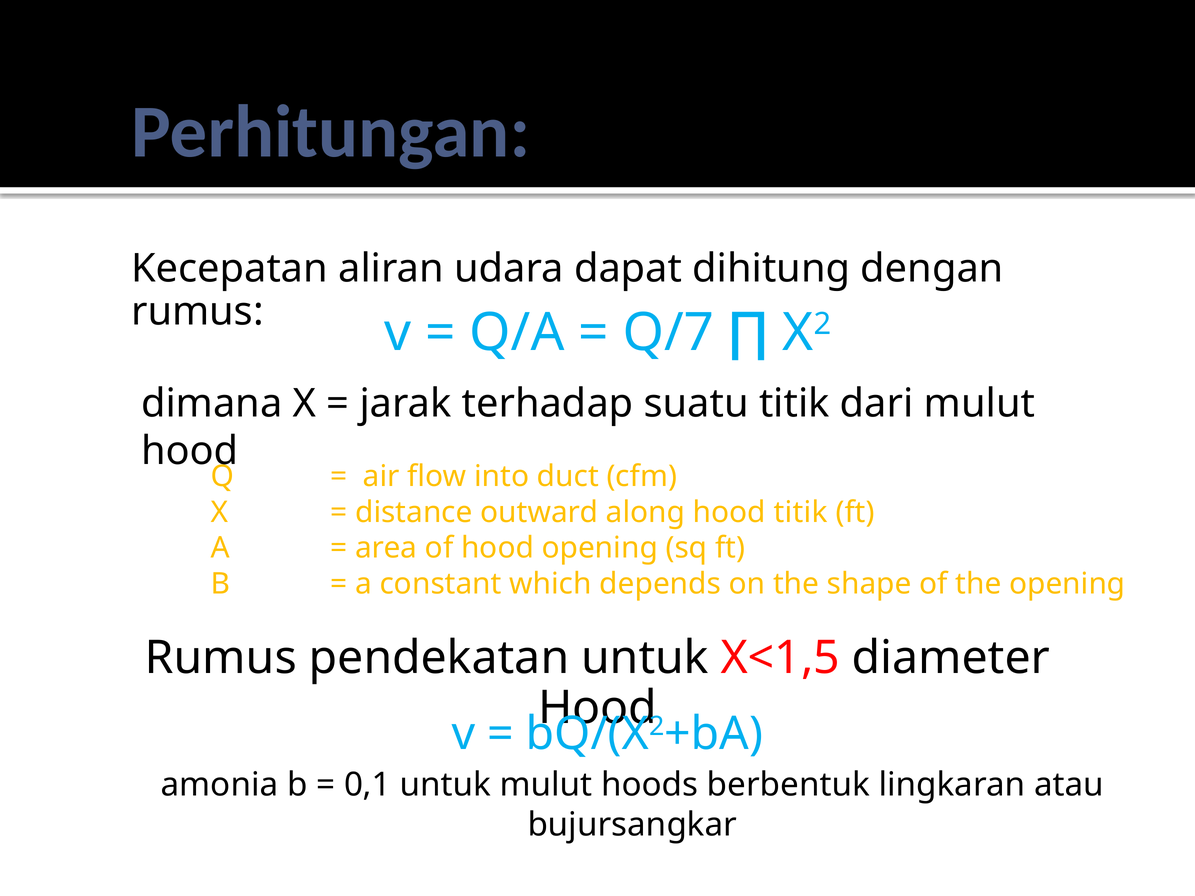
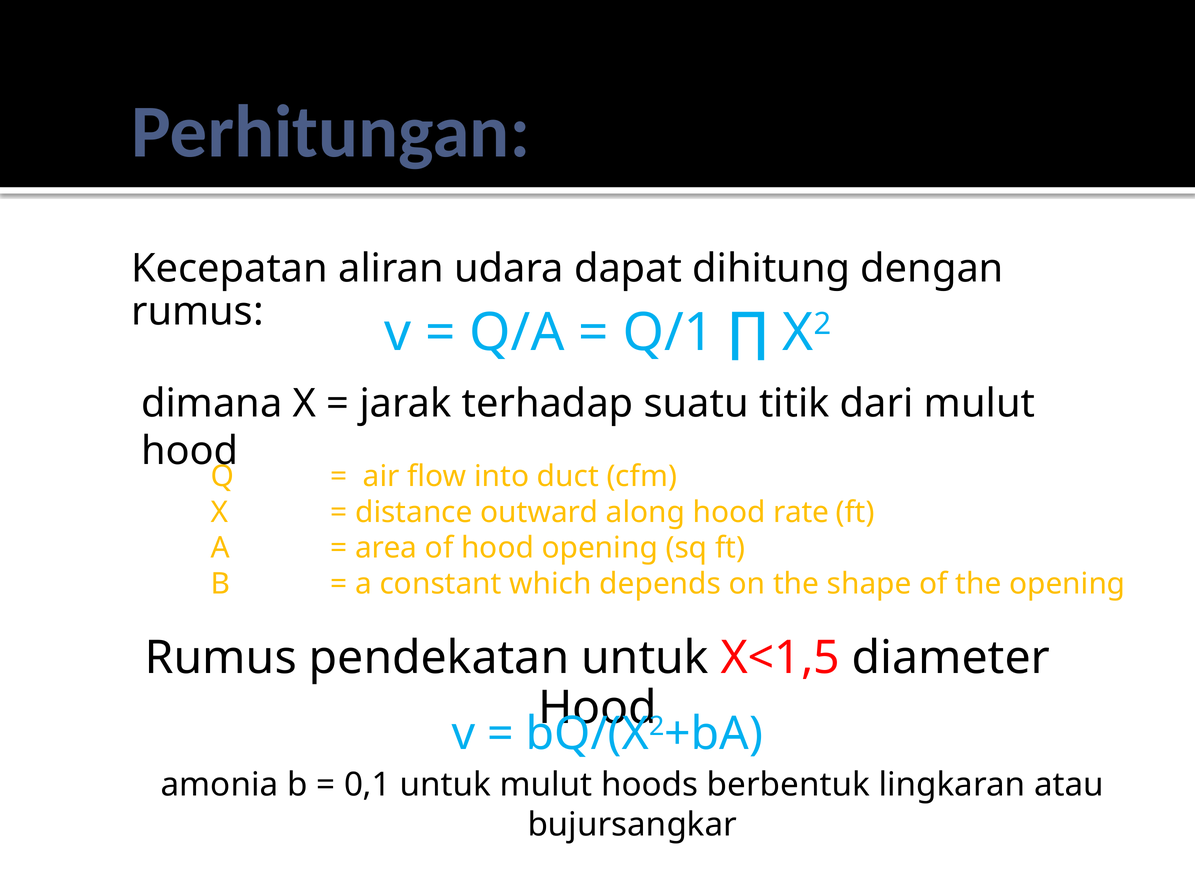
Q/7: Q/7 -> Q/1 (668, 333)
hood titik: titik -> rate (801, 512)
